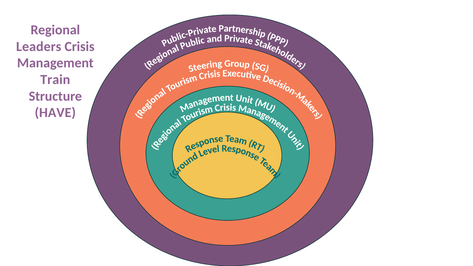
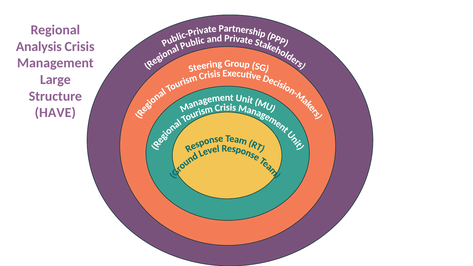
Leaders: Leaders -> Analysis (39, 47)
Train: Train -> Large (55, 80)
